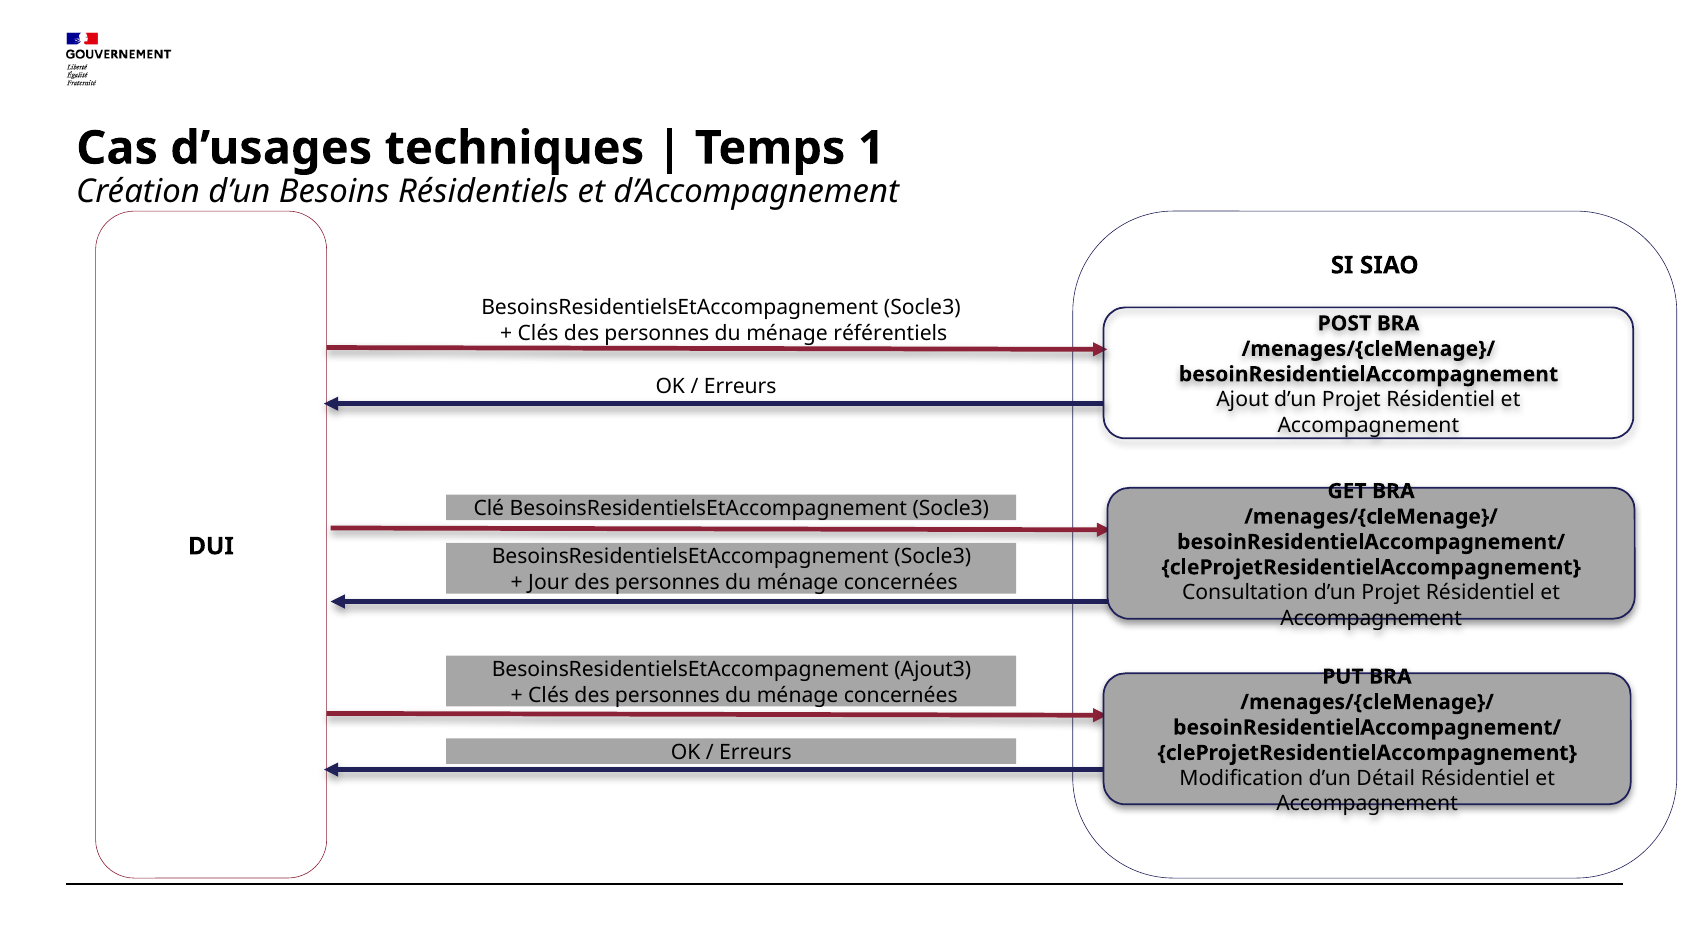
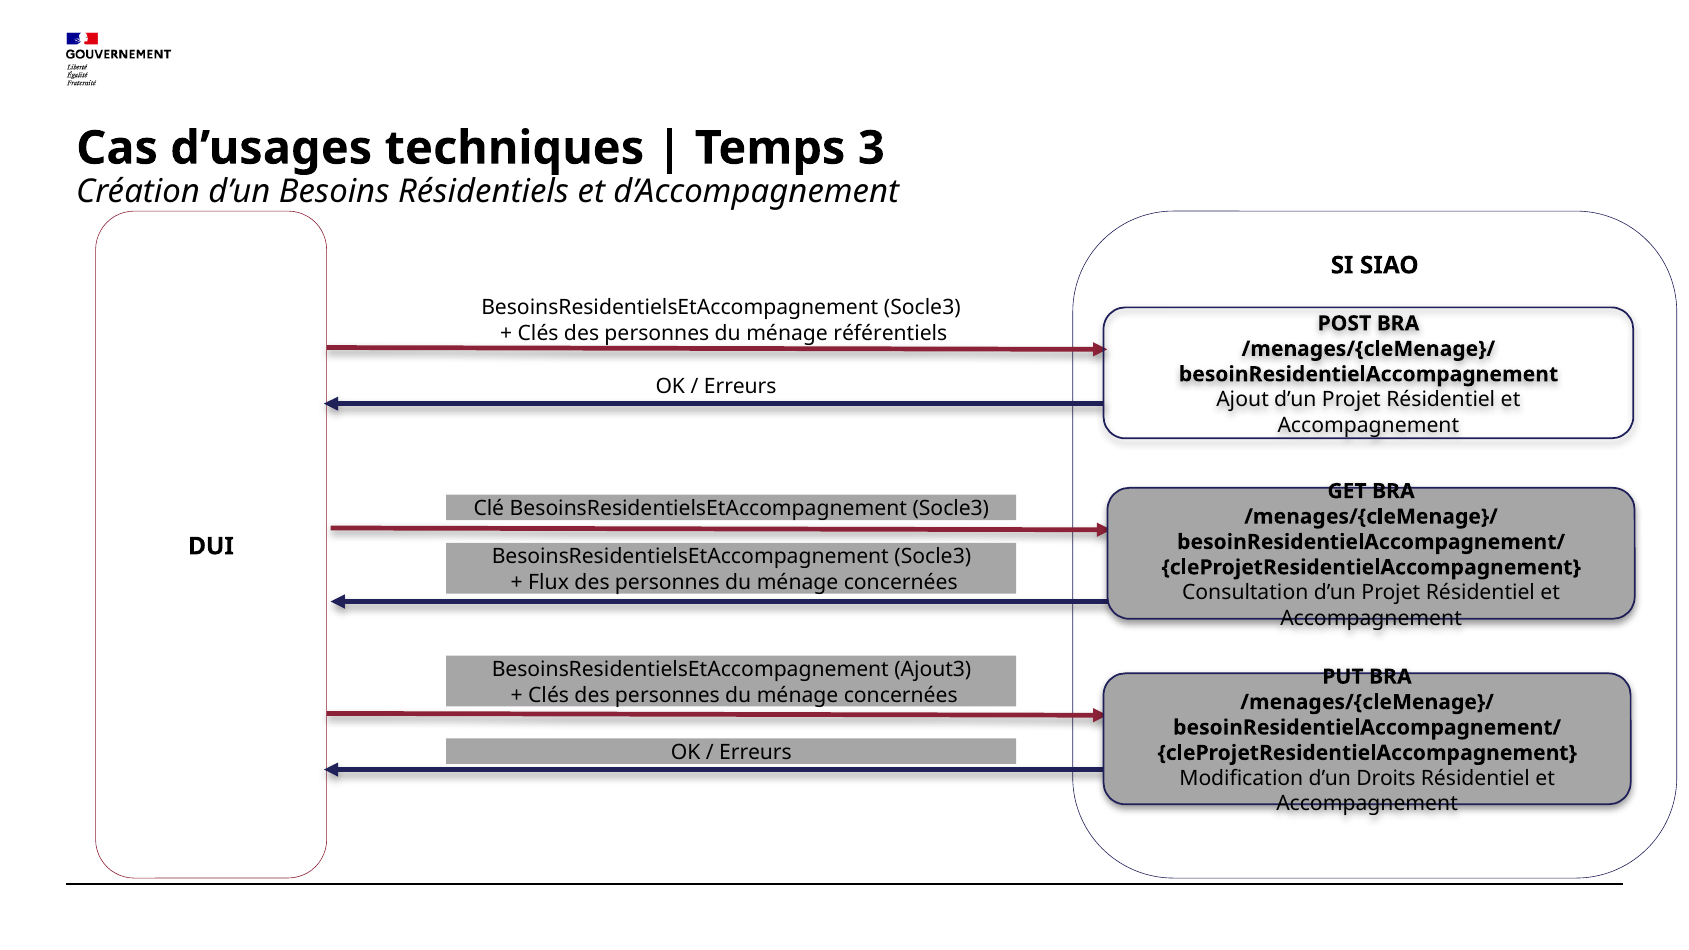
1: 1 -> 3 (871, 148)
Jour: Jour -> Flux (549, 582)
Détail: Détail -> Droits (1386, 778)
